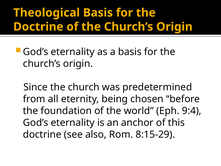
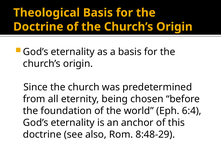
9:4: 9:4 -> 6:4 (192, 111)
8:15-29: 8:15-29 -> 8:48-29 (155, 134)
